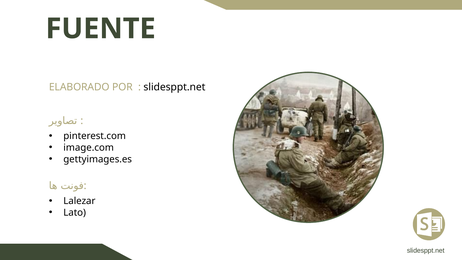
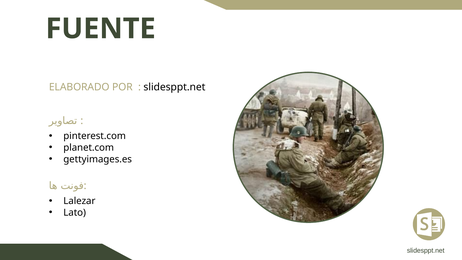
image.com: image.com -> planet.com (89, 148)
